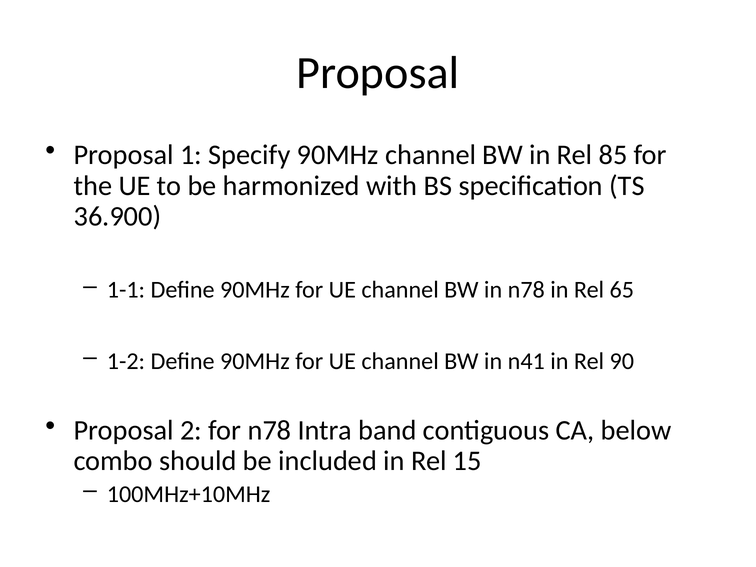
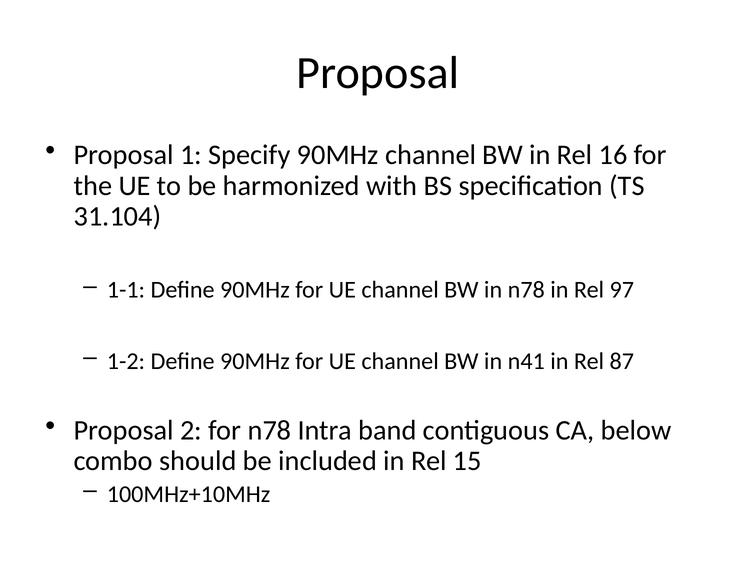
85: 85 -> 16 (613, 155)
36.900: 36.900 -> 31.104 (117, 216)
65: 65 -> 97 (622, 290)
90: 90 -> 87 (622, 361)
